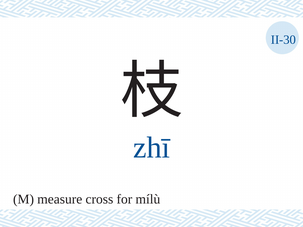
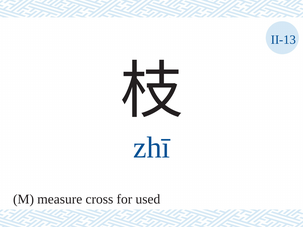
II-30: II-30 -> II-13 (283, 40)
mílù: mílù -> used (148, 199)
